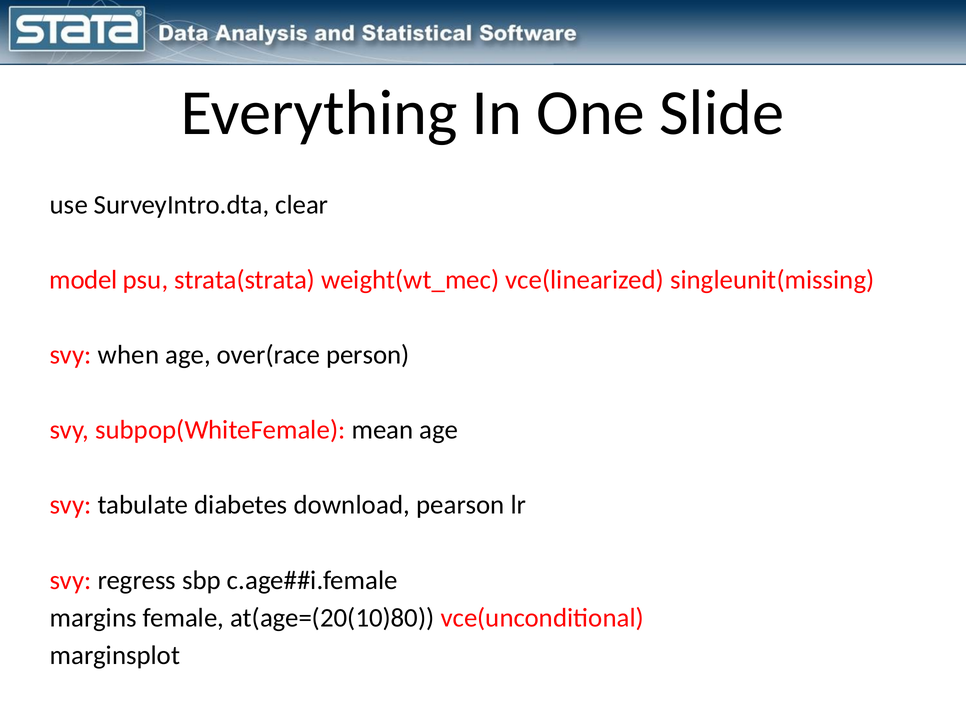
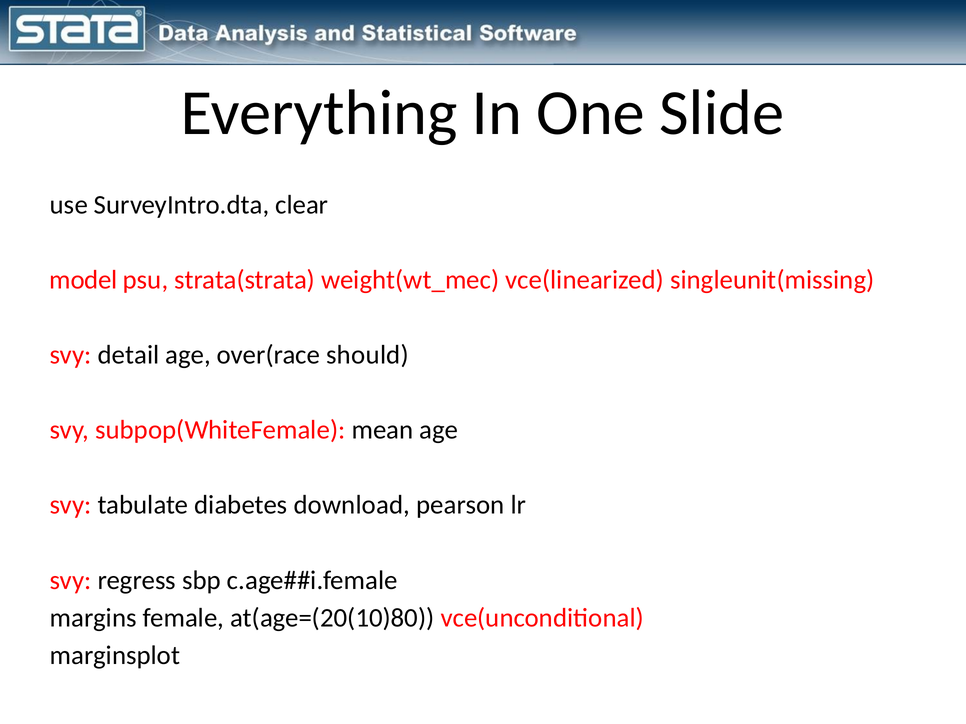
when: when -> detail (128, 355)
person: person -> should (368, 355)
